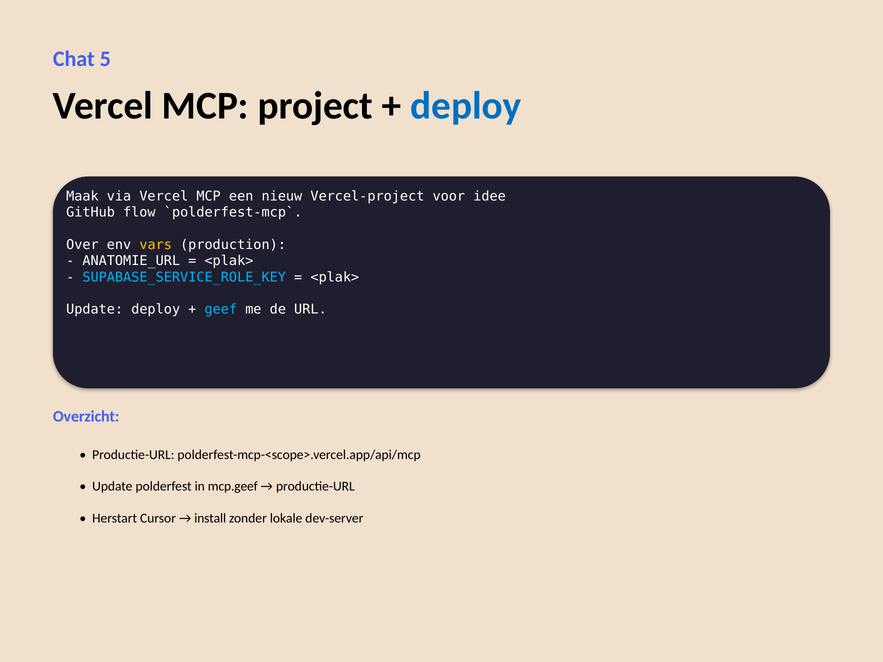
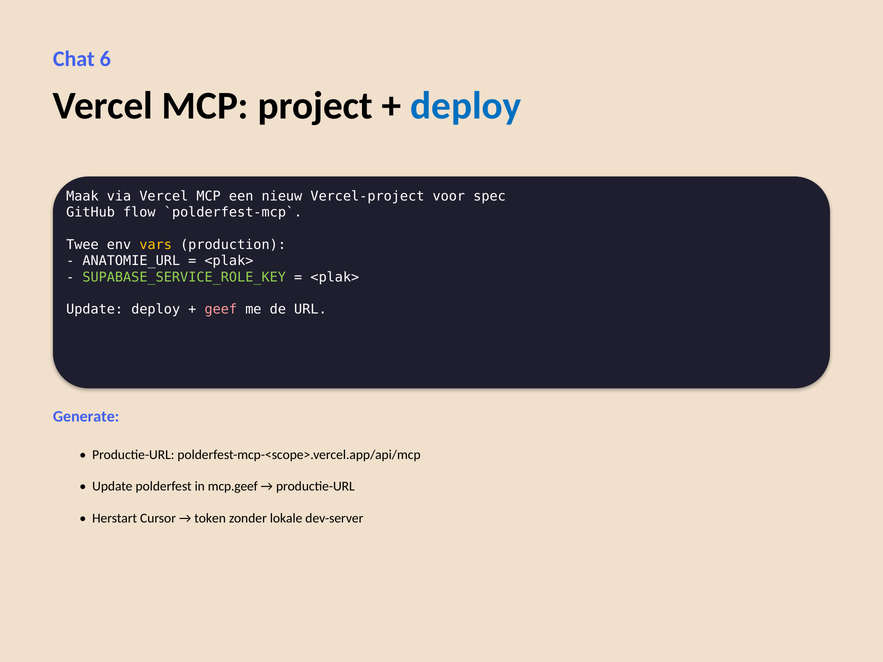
5: 5 -> 6 (105, 59)
idee: idee -> spec (490, 196)
Over: Over -> Twee (82, 245)
SUPABASE_SERVICE_ROLE_KEY colour: light blue -> light green (184, 277)
geef colour: light blue -> pink (221, 310)
Overzicht: Overzicht -> Generate (86, 417)
install: install -> token (210, 519)
